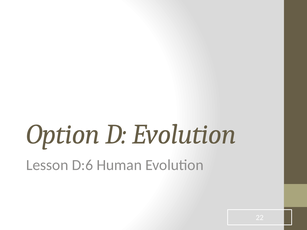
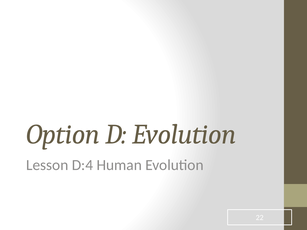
D:6: D:6 -> D:4 (82, 165)
